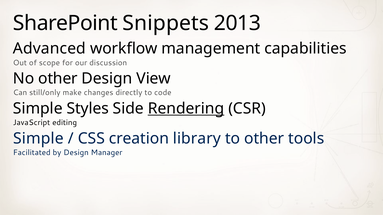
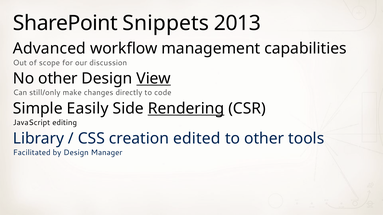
View underline: none -> present (154, 79)
Styles: Styles -> Easily (88, 109)
Simple: Simple -> Library (38, 139)
library: library -> edited (197, 139)
